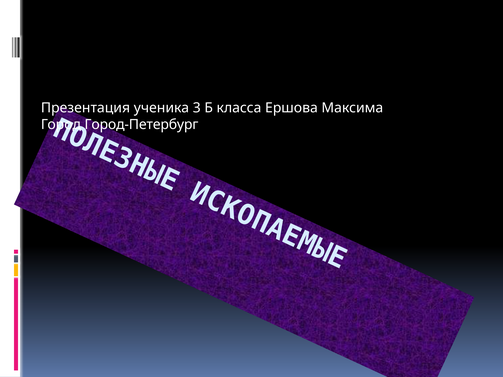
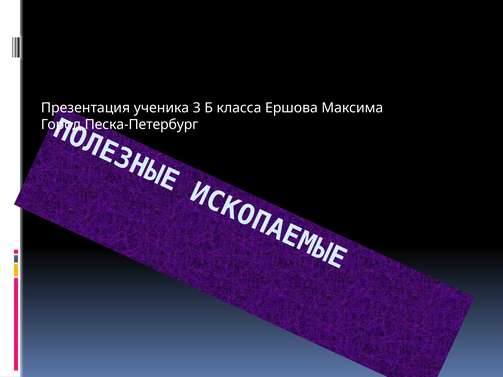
Город-Петербург: Город-Петербург -> Песка-Петербург (141, 125)
